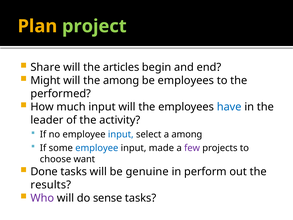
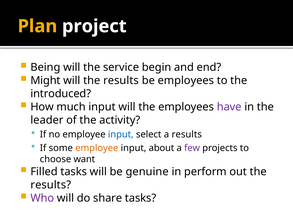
project colour: light green -> white (94, 26)
Share: Share -> Being (45, 67)
articles: articles -> service (121, 67)
will the among: among -> results (121, 80)
performed: performed -> introduced (61, 94)
have colour: blue -> purple (229, 107)
a among: among -> results (187, 134)
employee colour: blue -> orange (97, 148)
made: made -> about (161, 148)
Done: Done -> Filled (44, 171)
sense: sense -> share (108, 198)
